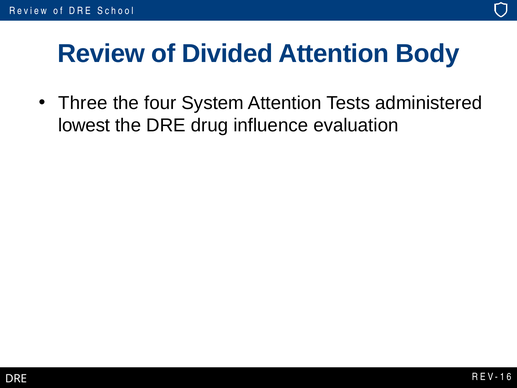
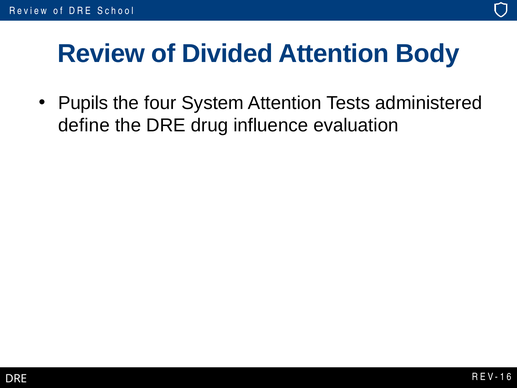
Three: Three -> Pupils (83, 103)
lowest: lowest -> define (84, 125)
